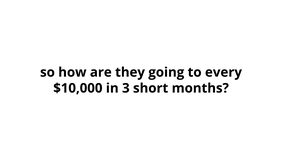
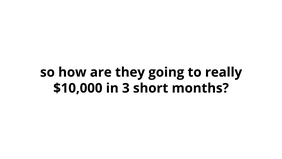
every: every -> really (224, 72)
